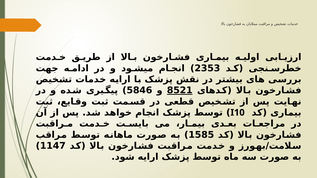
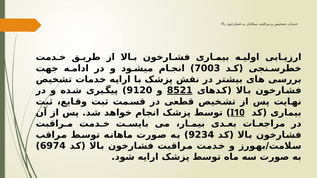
2353: 2353 -> 7003 (207, 68)
5846: 5846 -> 9120 (139, 91)
I10 underline: none -> present (238, 113)
1585: 1585 -> 9234 (201, 135)
1147: 1147 -> 6974 (53, 146)
